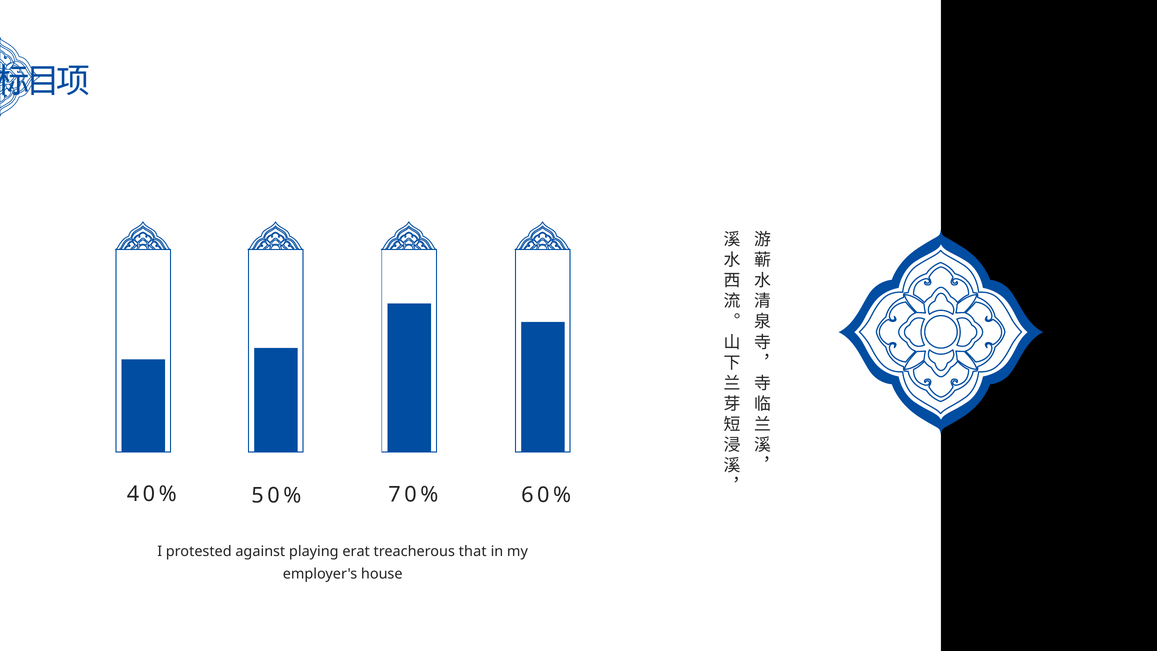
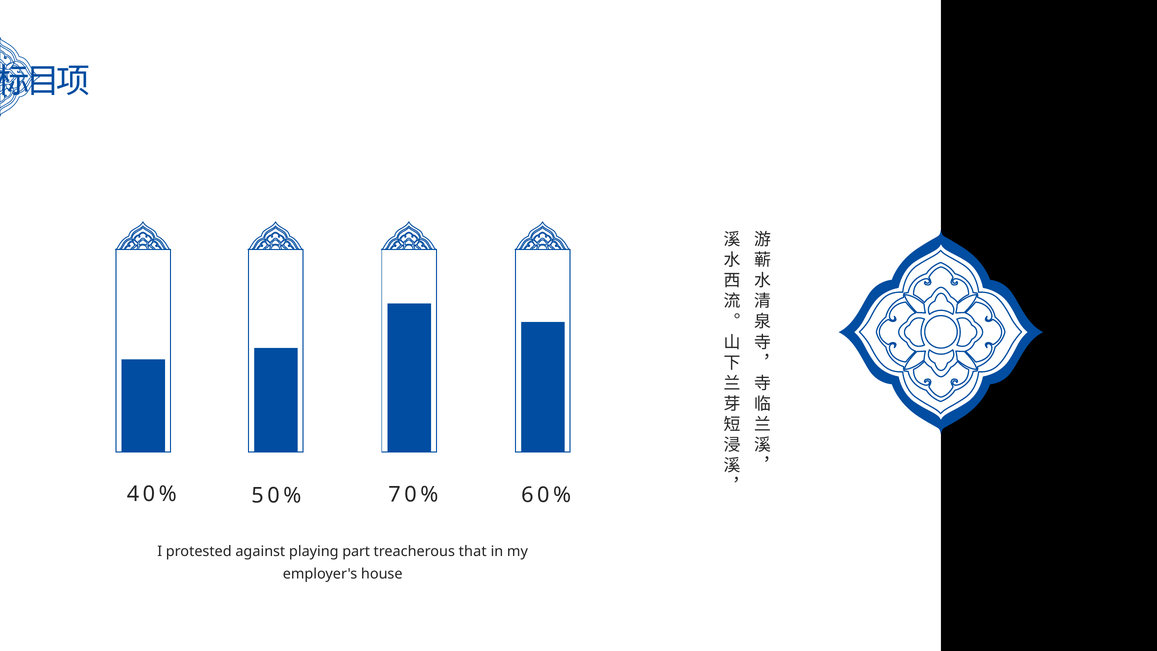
erat: erat -> part (356, 551)
